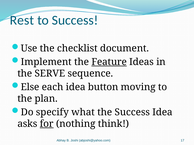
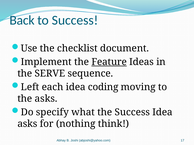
Rest: Rest -> Back (22, 20)
Else: Else -> Left (30, 87)
button: button -> coding (103, 87)
the plan: plan -> asks (46, 99)
for underline: present -> none (47, 124)
